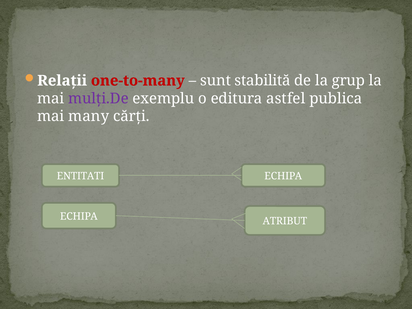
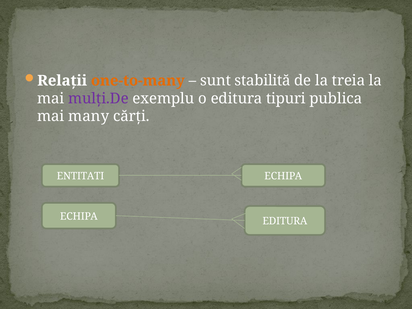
one-to-many colour: red -> orange (138, 81)
grup: grup -> treia (348, 81)
astfel: astfel -> tipuri (286, 98)
ECHIPA ATRIBUT: ATRIBUT -> EDITURA (285, 221)
